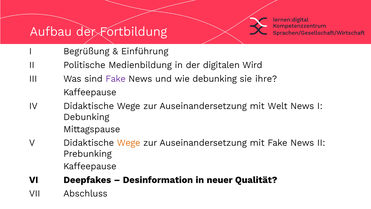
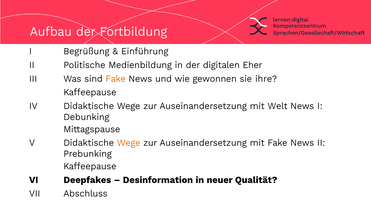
Wird: Wird -> Eher (252, 65)
Fake colour: purple -> orange (116, 79)
wie debunking: debunking -> gewonnen (215, 79)
